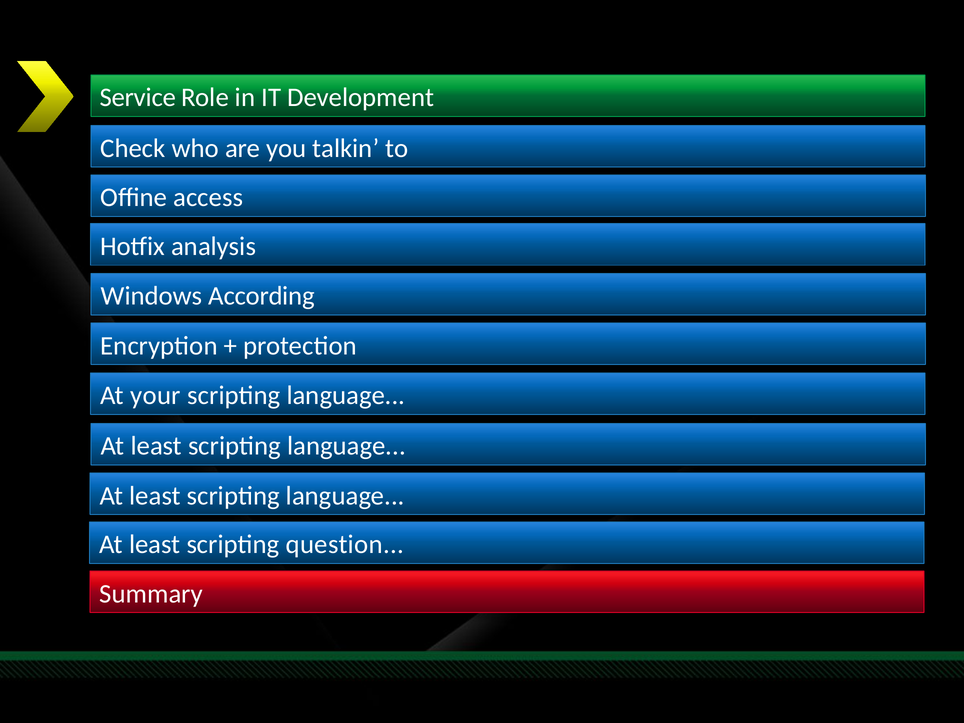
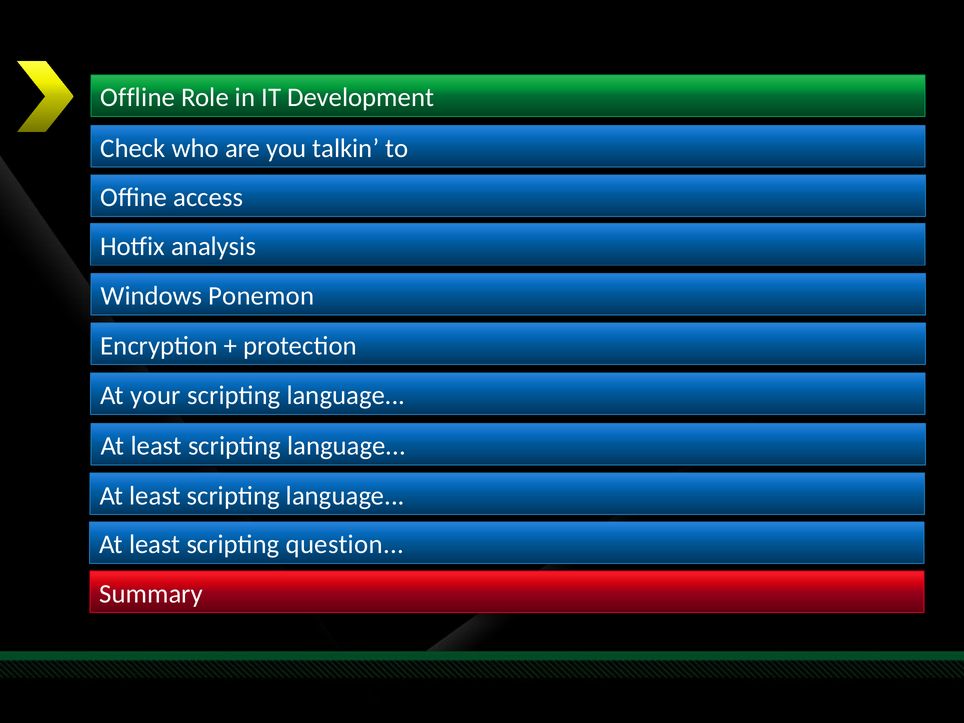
Service: Service -> Offline (138, 98)
According: According -> Ponemon (261, 296)
